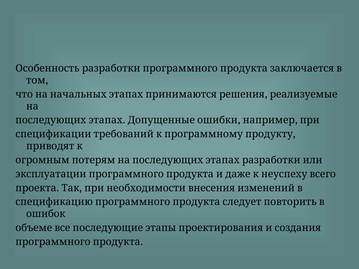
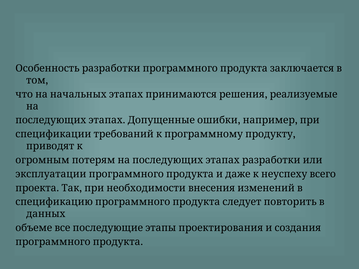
ошибок: ошибок -> данных (46, 214)
